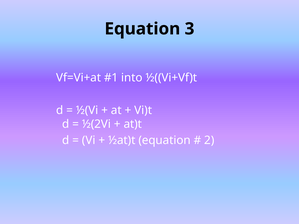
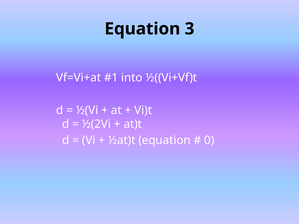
2: 2 -> 0 (209, 141)
